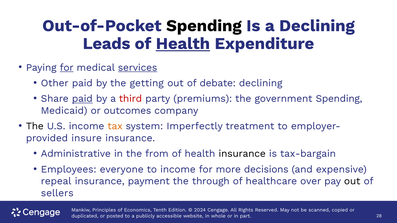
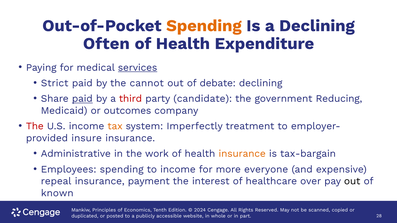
Spending colour: black -> orange (204, 26)
Leads: Leads -> Often (106, 44)
Health underline: present -> none (183, 44)
for underline: present -> none (67, 68)
Other: Other -> Strict (55, 83)
getting: getting -> cannot (147, 83)
premiums: premiums -> candidate (203, 99)
government Spending: Spending -> Reducing (339, 99)
The colour: black -> red (35, 126)
from: from -> work (157, 154)
insurance colour: black -> orange (242, 154)
Employees everyone: everyone -> spending (122, 170)
decisions: decisions -> everyone (266, 170)
through: through -> interest (211, 181)
sellers: sellers -> known (57, 193)
